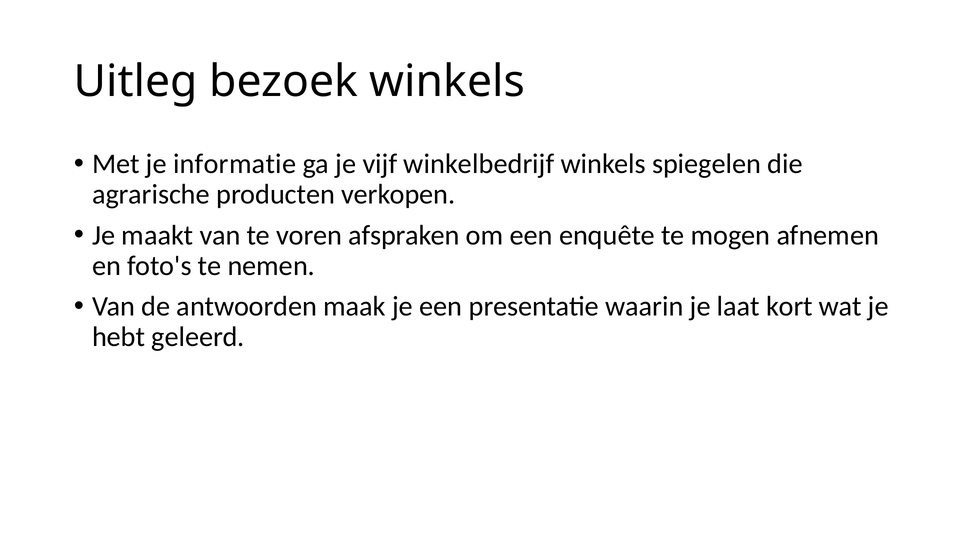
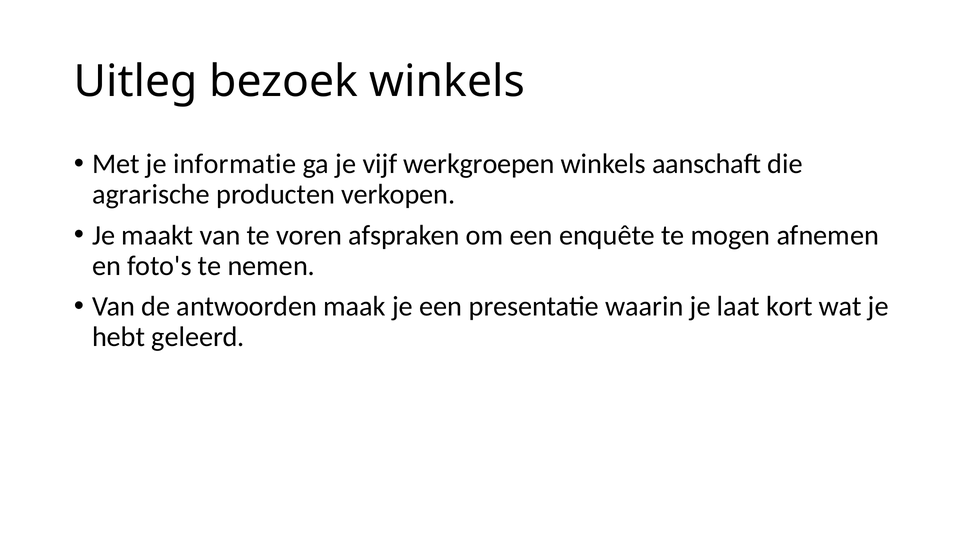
winkelbedrijf: winkelbedrijf -> werkgroepen (479, 164)
spiegelen: spiegelen -> aanschaft (707, 164)
